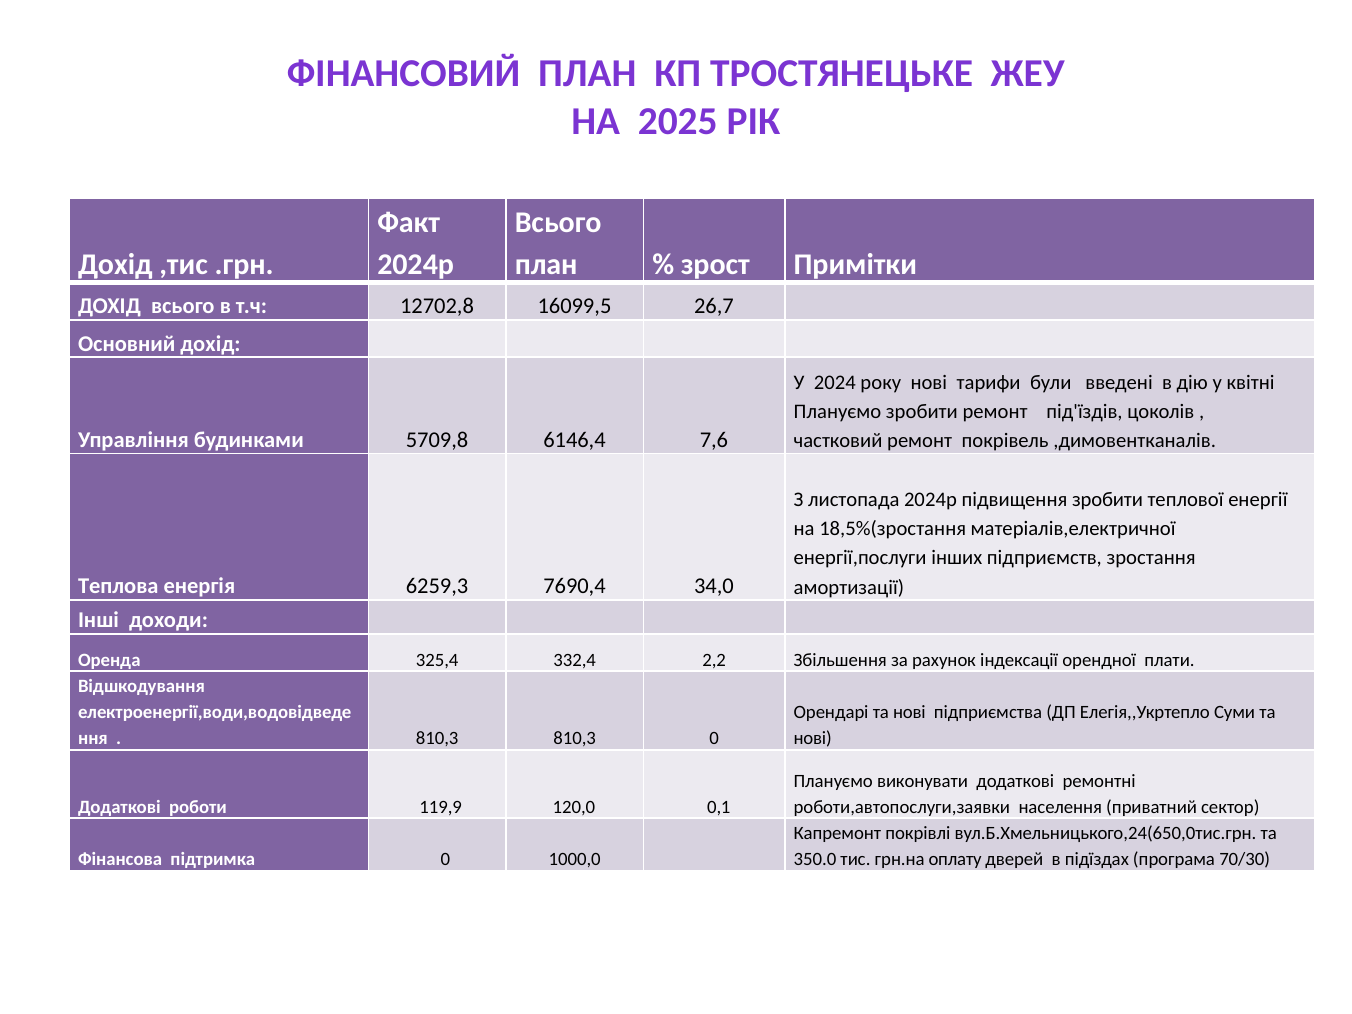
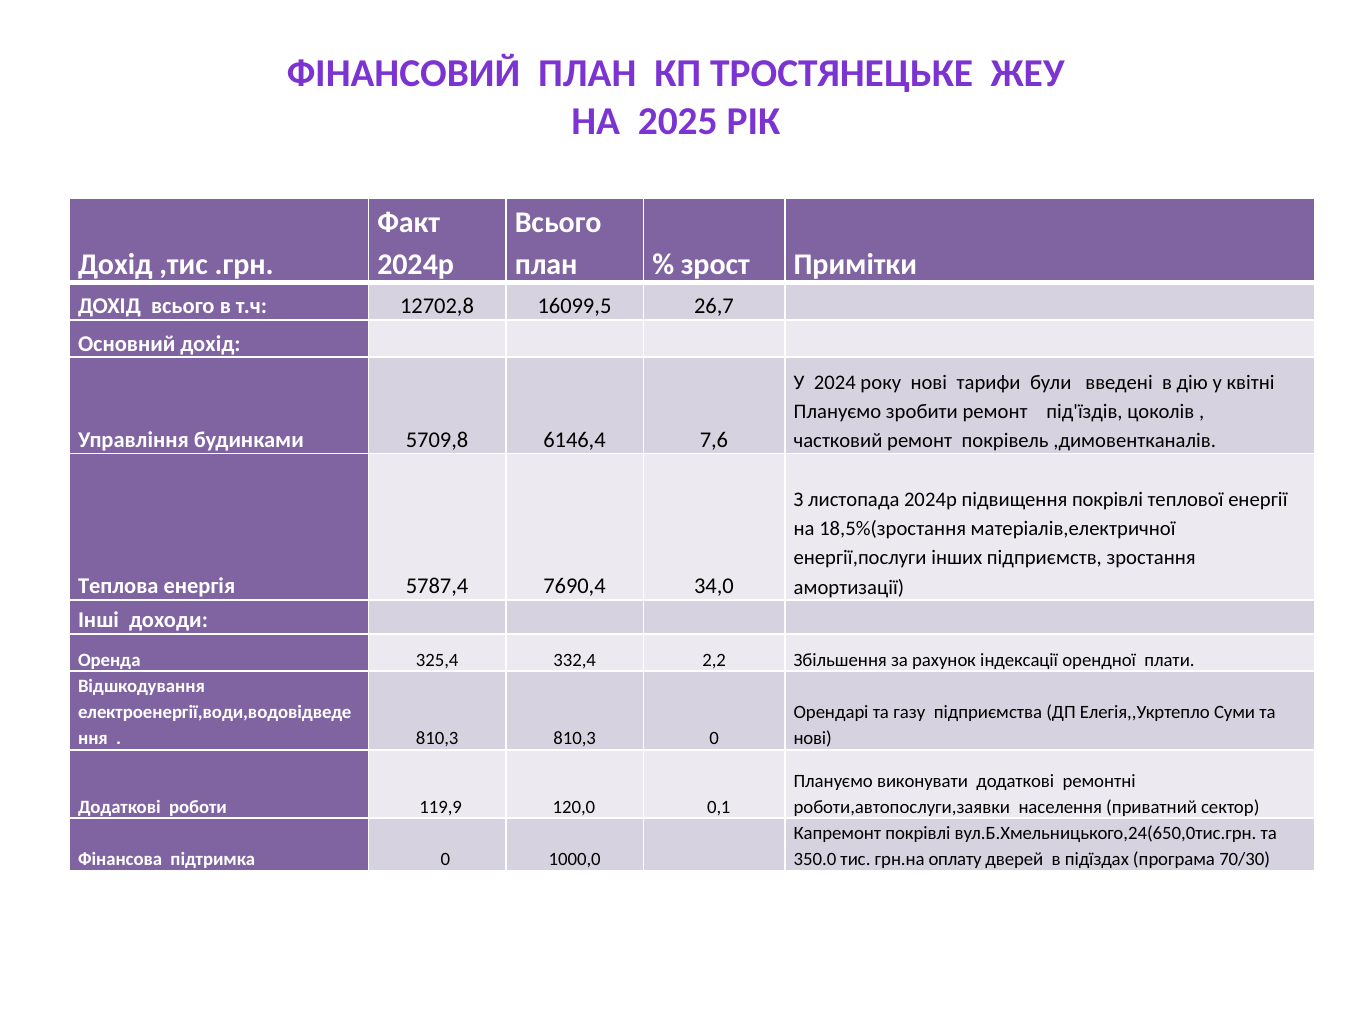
підвищення зробити: зробити -> покрівлі (1107, 499)
6259,3: 6259,3 -> 5787,4 (437, 586)
Орендарі та нові: нові -> газу (909, 712)
